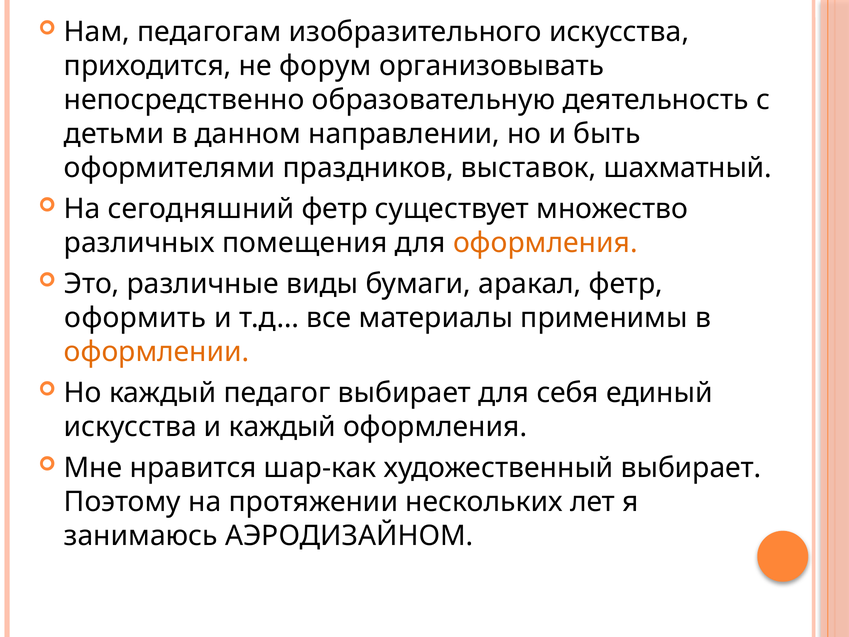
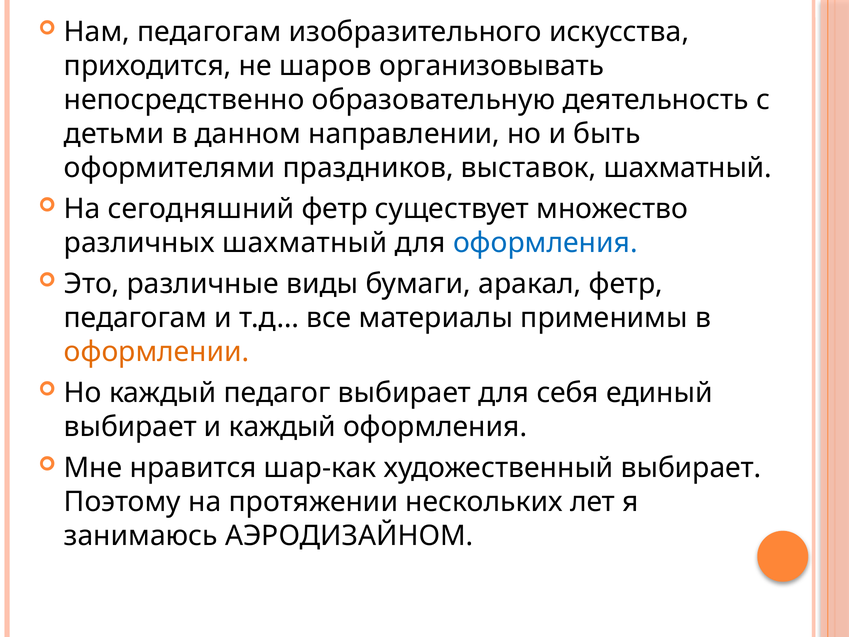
форум: форум -> шаров (325, 66)
различных помещения: помещения -> шахматный (305, 243)
оформления colour: orange -> blue (545, 243)
оформить: оформить -> педагогам (135, 318)
искусства: искусства -> выбирает (130, 427)
